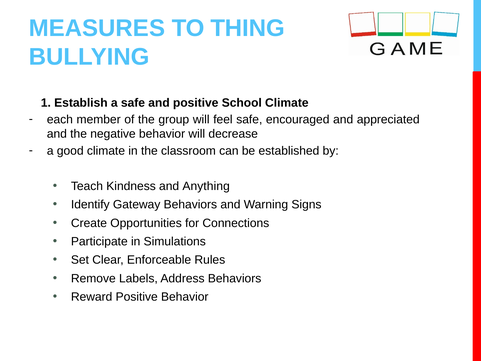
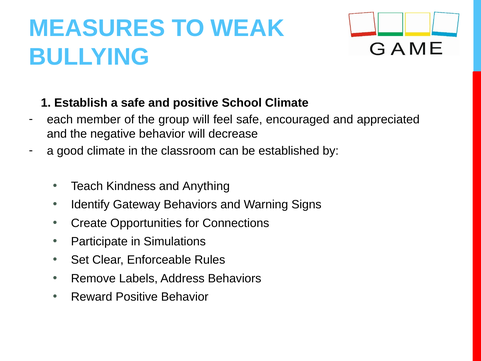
THING: THING -> WEAK (247, 28)
